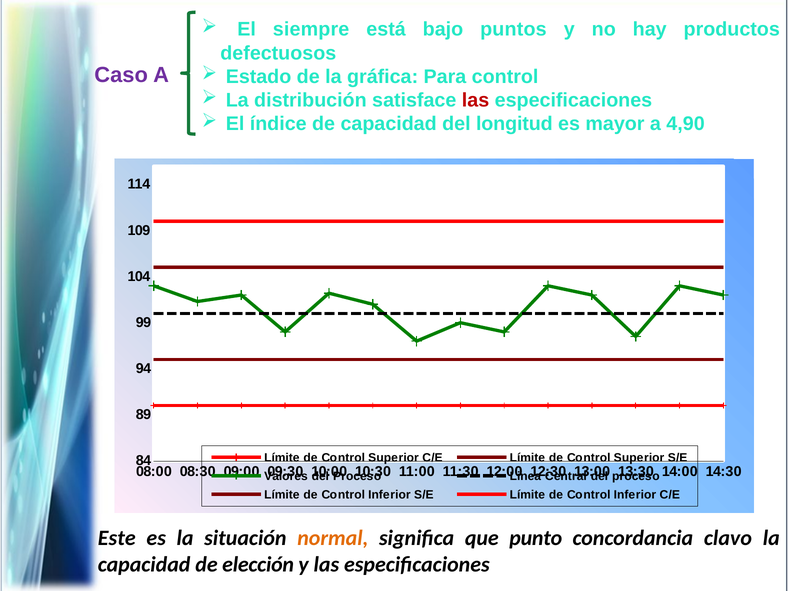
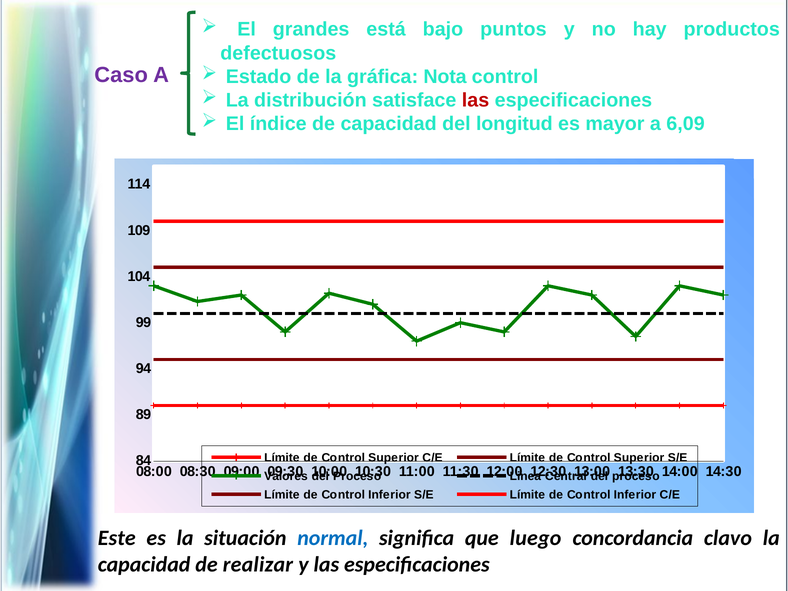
siempre: siempre -> grandes (311, 29)
Para: Para -> Nota (445, 77)
4,90: 4,90 -> 6,09 (686, 124)
normal colour: orange -> blue (333, 538)
punto: punto -> luego (536, 538)
elección: elección -> realizar (258, 564)
